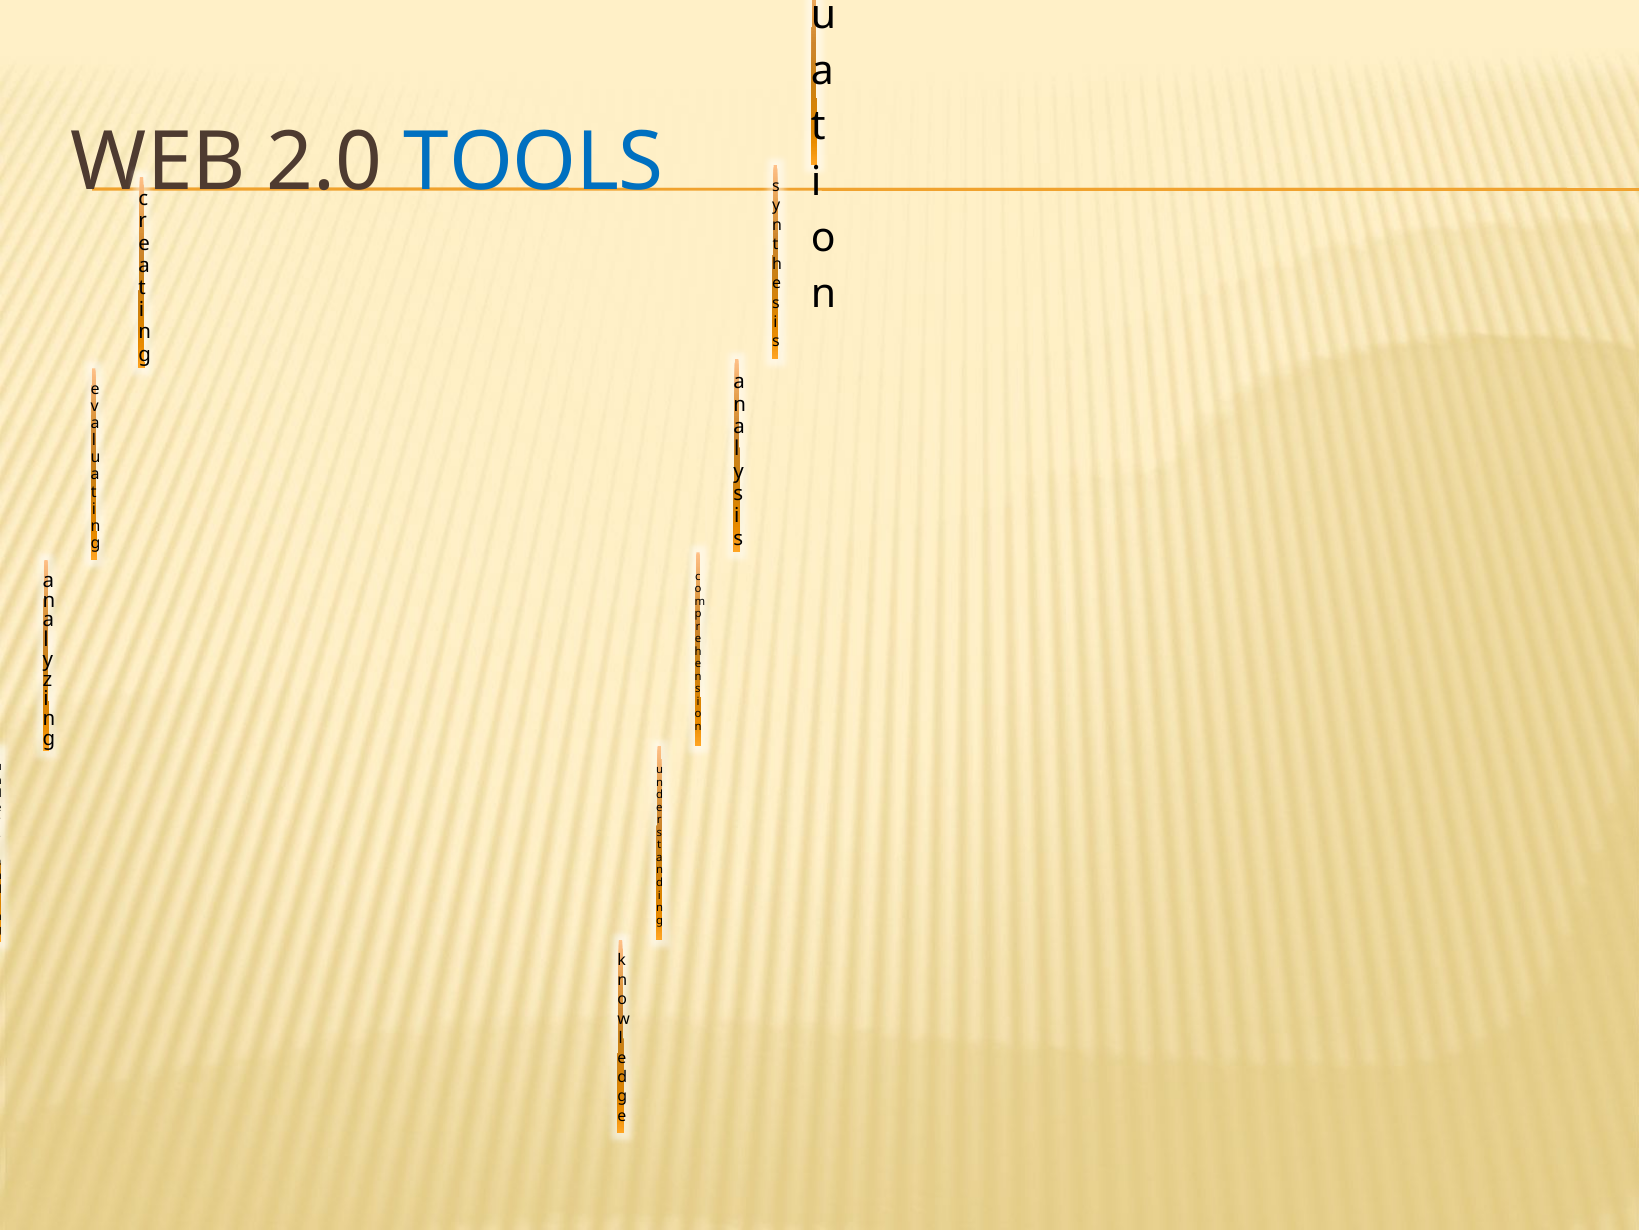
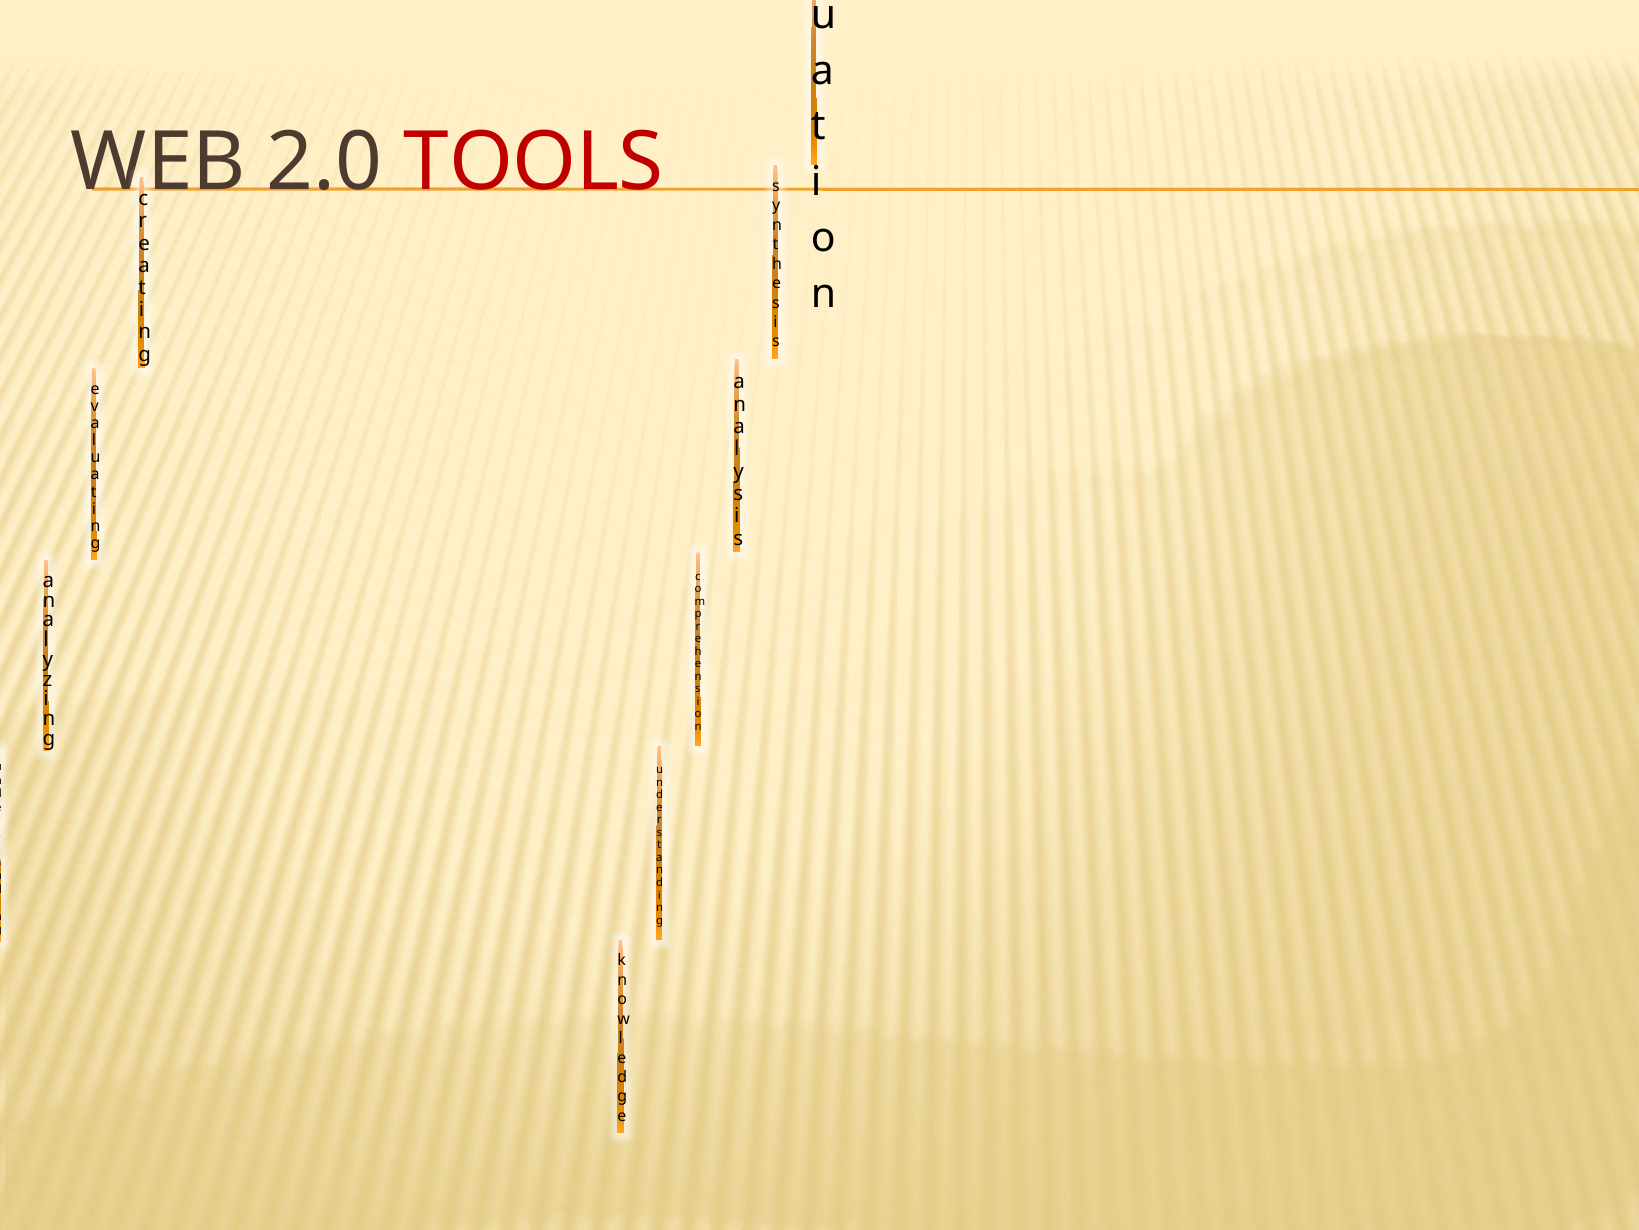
TOOLS colour: blue -> red (534, 163)
